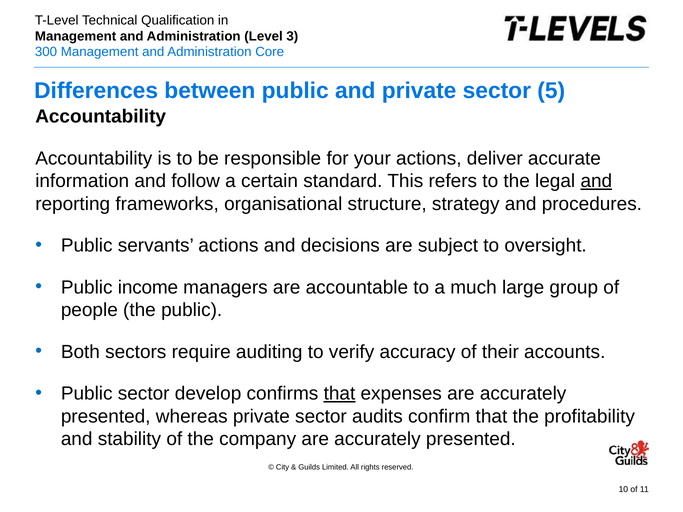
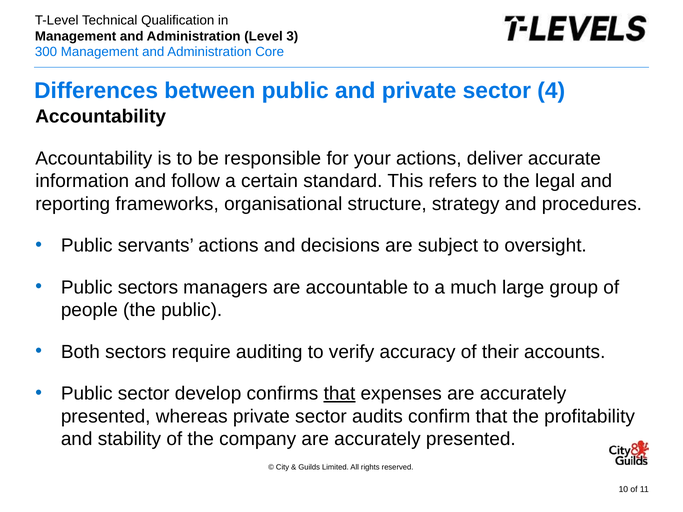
5: 5 -> 4 (551, 91)
and underline: present -> none (596, 181)
Public income: income -> sectors (148, 287)
